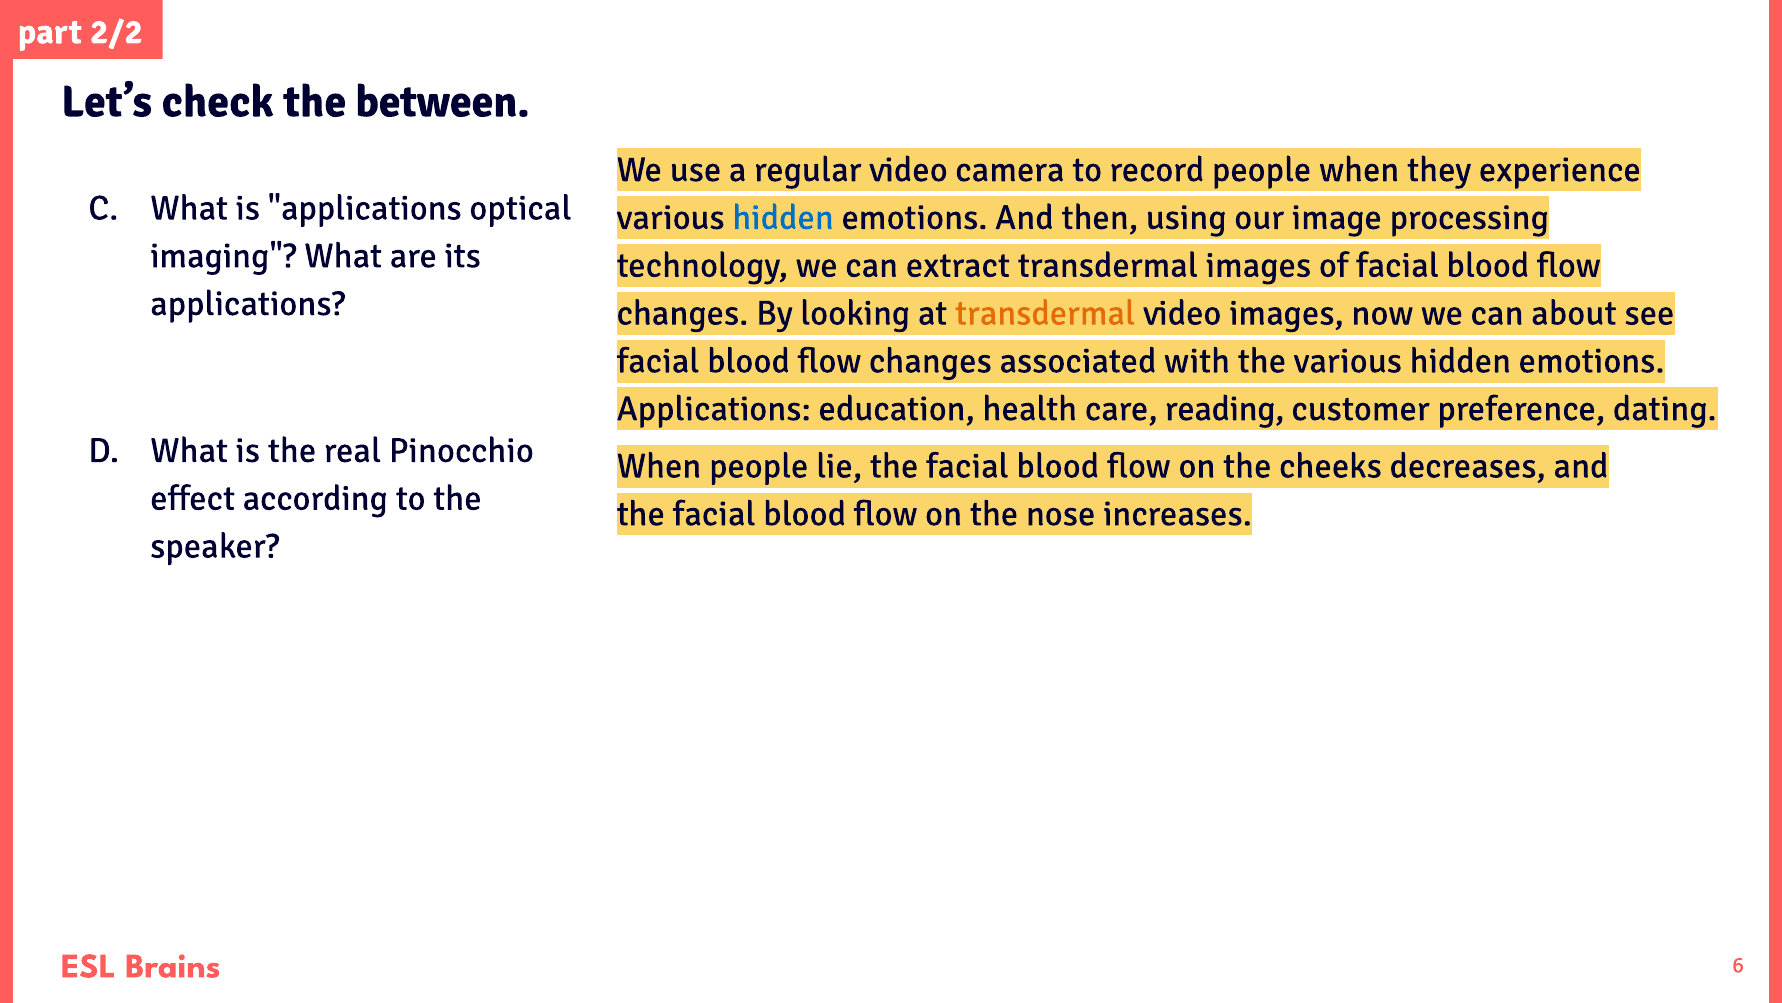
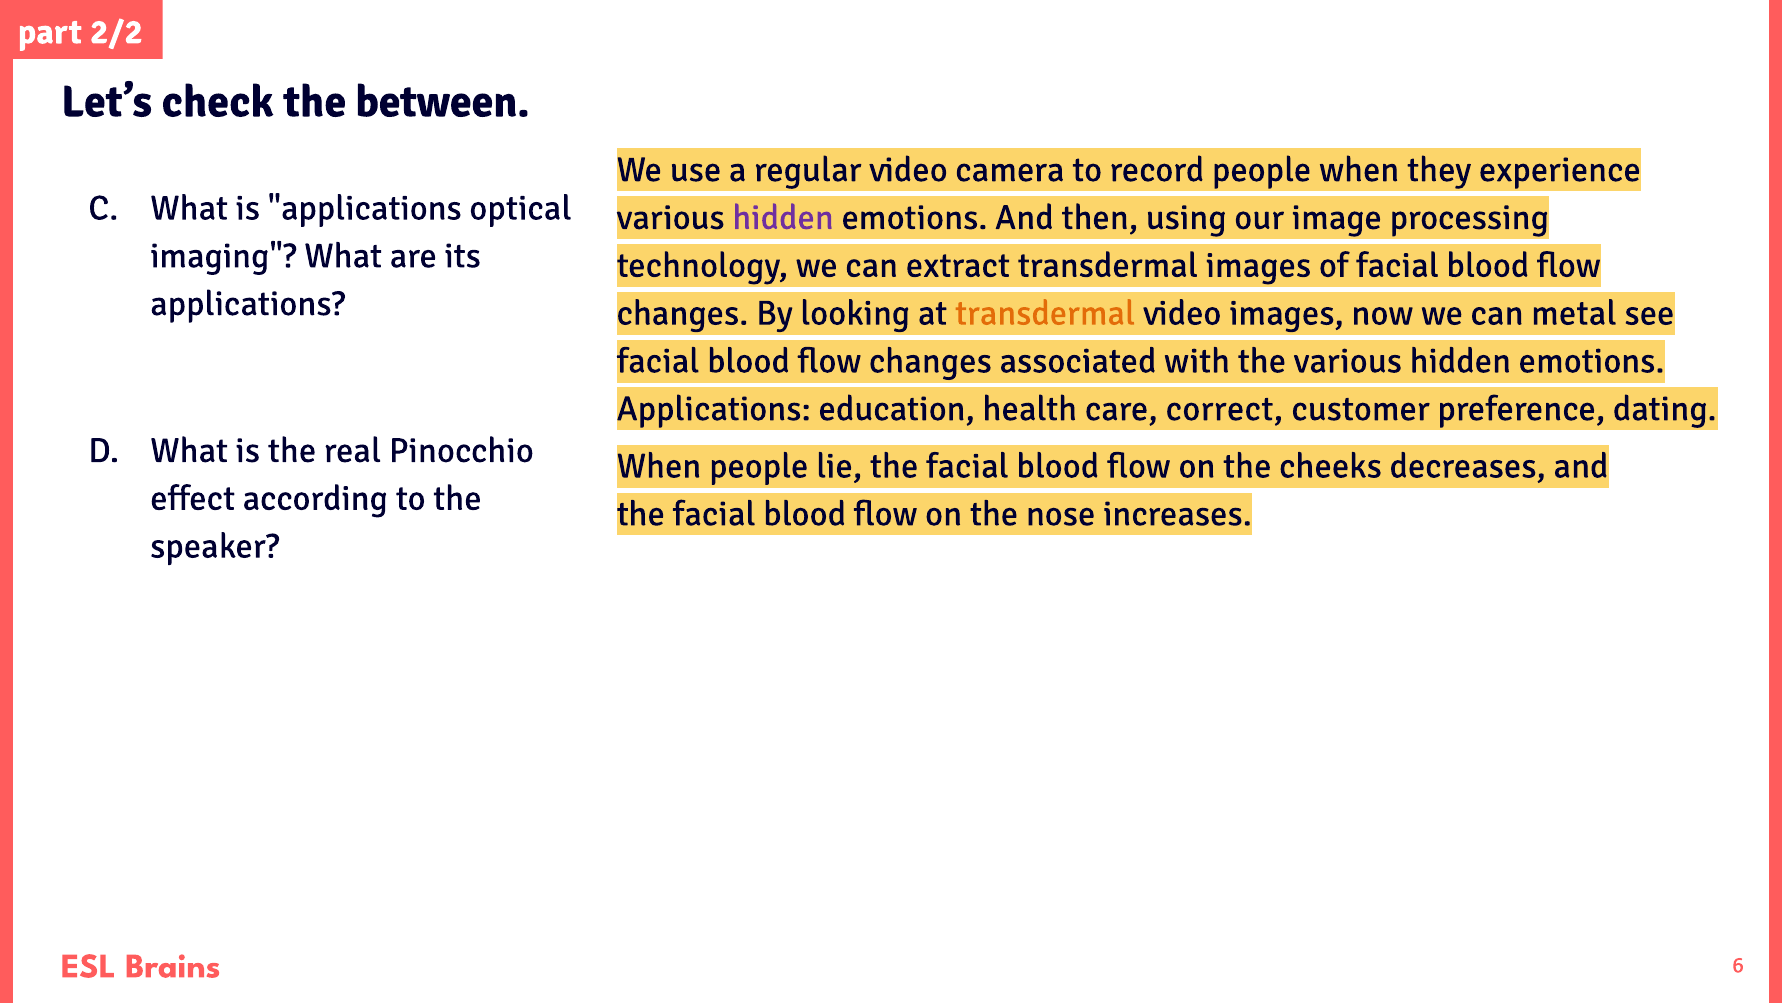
hidden colour: blue -> purple (783, 217)
about: about -> metal (1574, 313)
reading: reading -> correct (1224, 409)
